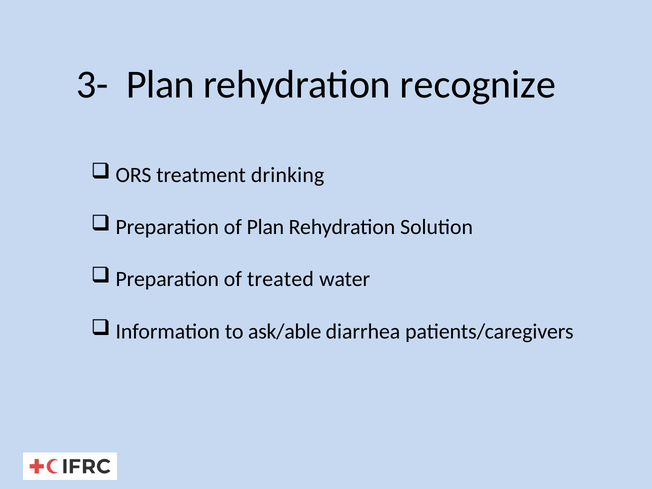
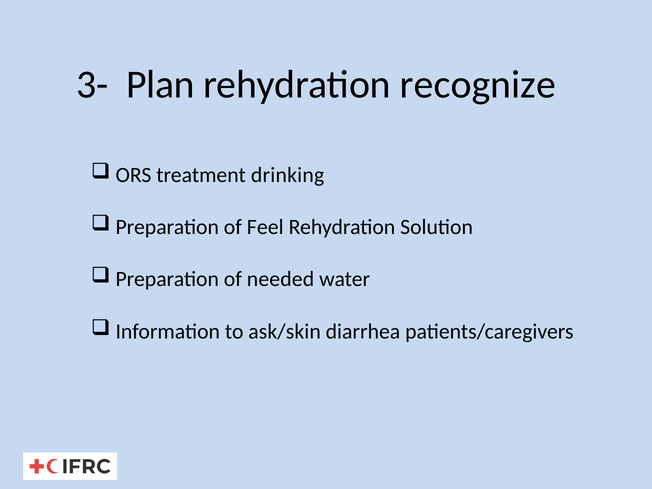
of Plan: Plan -> Feel (265, 227)
treated: treated -> needed (281, 279)
ask/able: ask/able -> ask/skin (285, 331)
